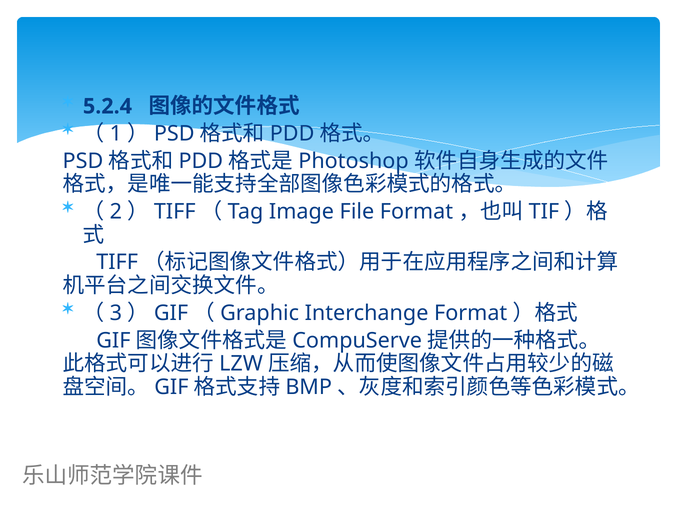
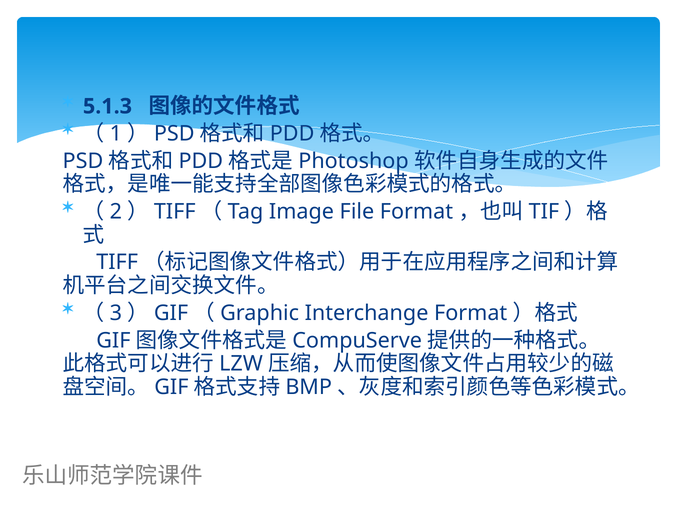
5.2.4: 5.2.4 -> 5.1.3 (107, 106)
